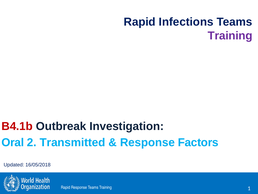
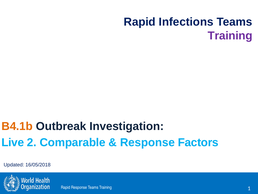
B4.1b colour: red -> orange (17, 126)
Oral: Oral -> Live (13, 142)
Transmitted: Transmitted -> Comparable (73, 142)
